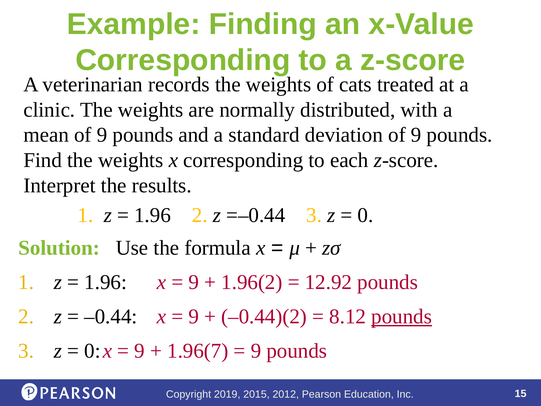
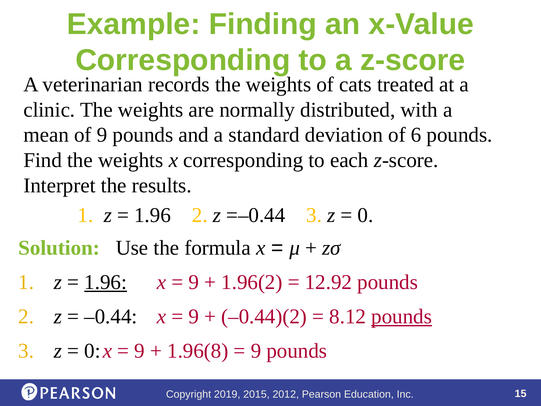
deviation of 9: 9 -> 6 (416, 135)
1.96 underline: none -> present (106, 282)
1.96(7: 1.96(7 -> 1.96(8 (198, 351)
